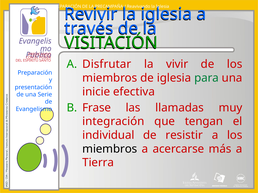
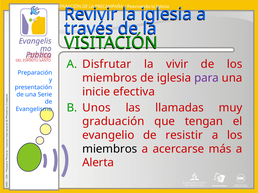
para colour: green -> purple (206, 78)
Frase: Frase -> Unos (96, 108)
integración: integración -> graduación (113, 122)
individual: individual -> evangelio (108, 135)
Tierra: Tierra -> Alerta (98, 163)
